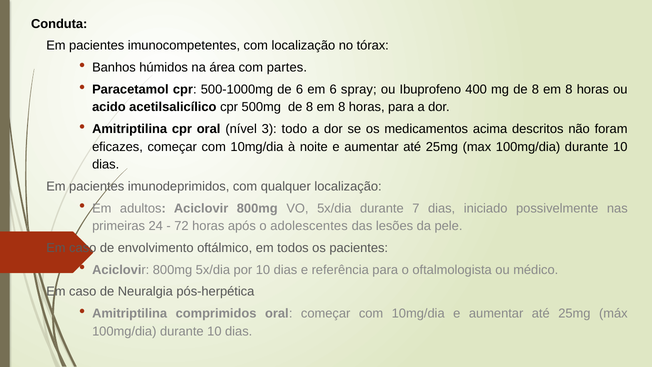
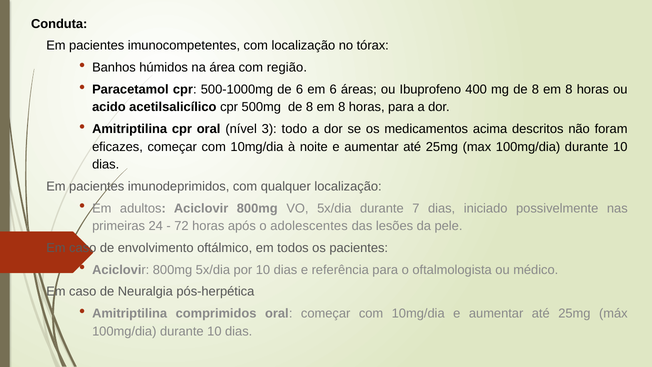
partes: partes -> região (287, 67)
spray: spray -> áreas (359, 89)
